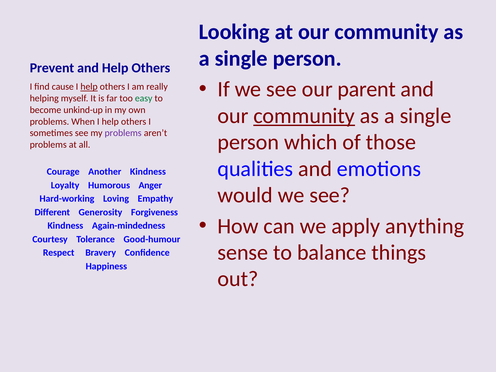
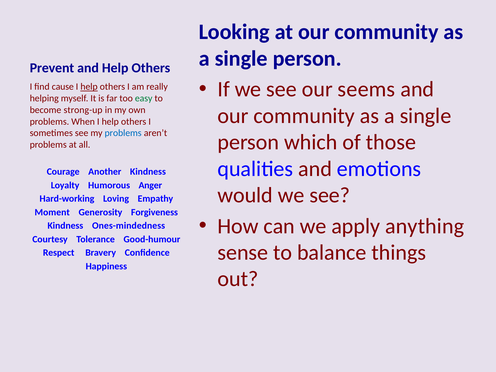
parent: parent -> seems (366, 89)
unkind-up: unkind-up -> strong-up (83, 110)
community underline: present -> none (304, 116)
problems colour: purple -> blue (123, 133)
Different: Different -> Moment (52, 212)
Again-mindedness: Again-mindedness -> Ones-mindedness (129, 226)
